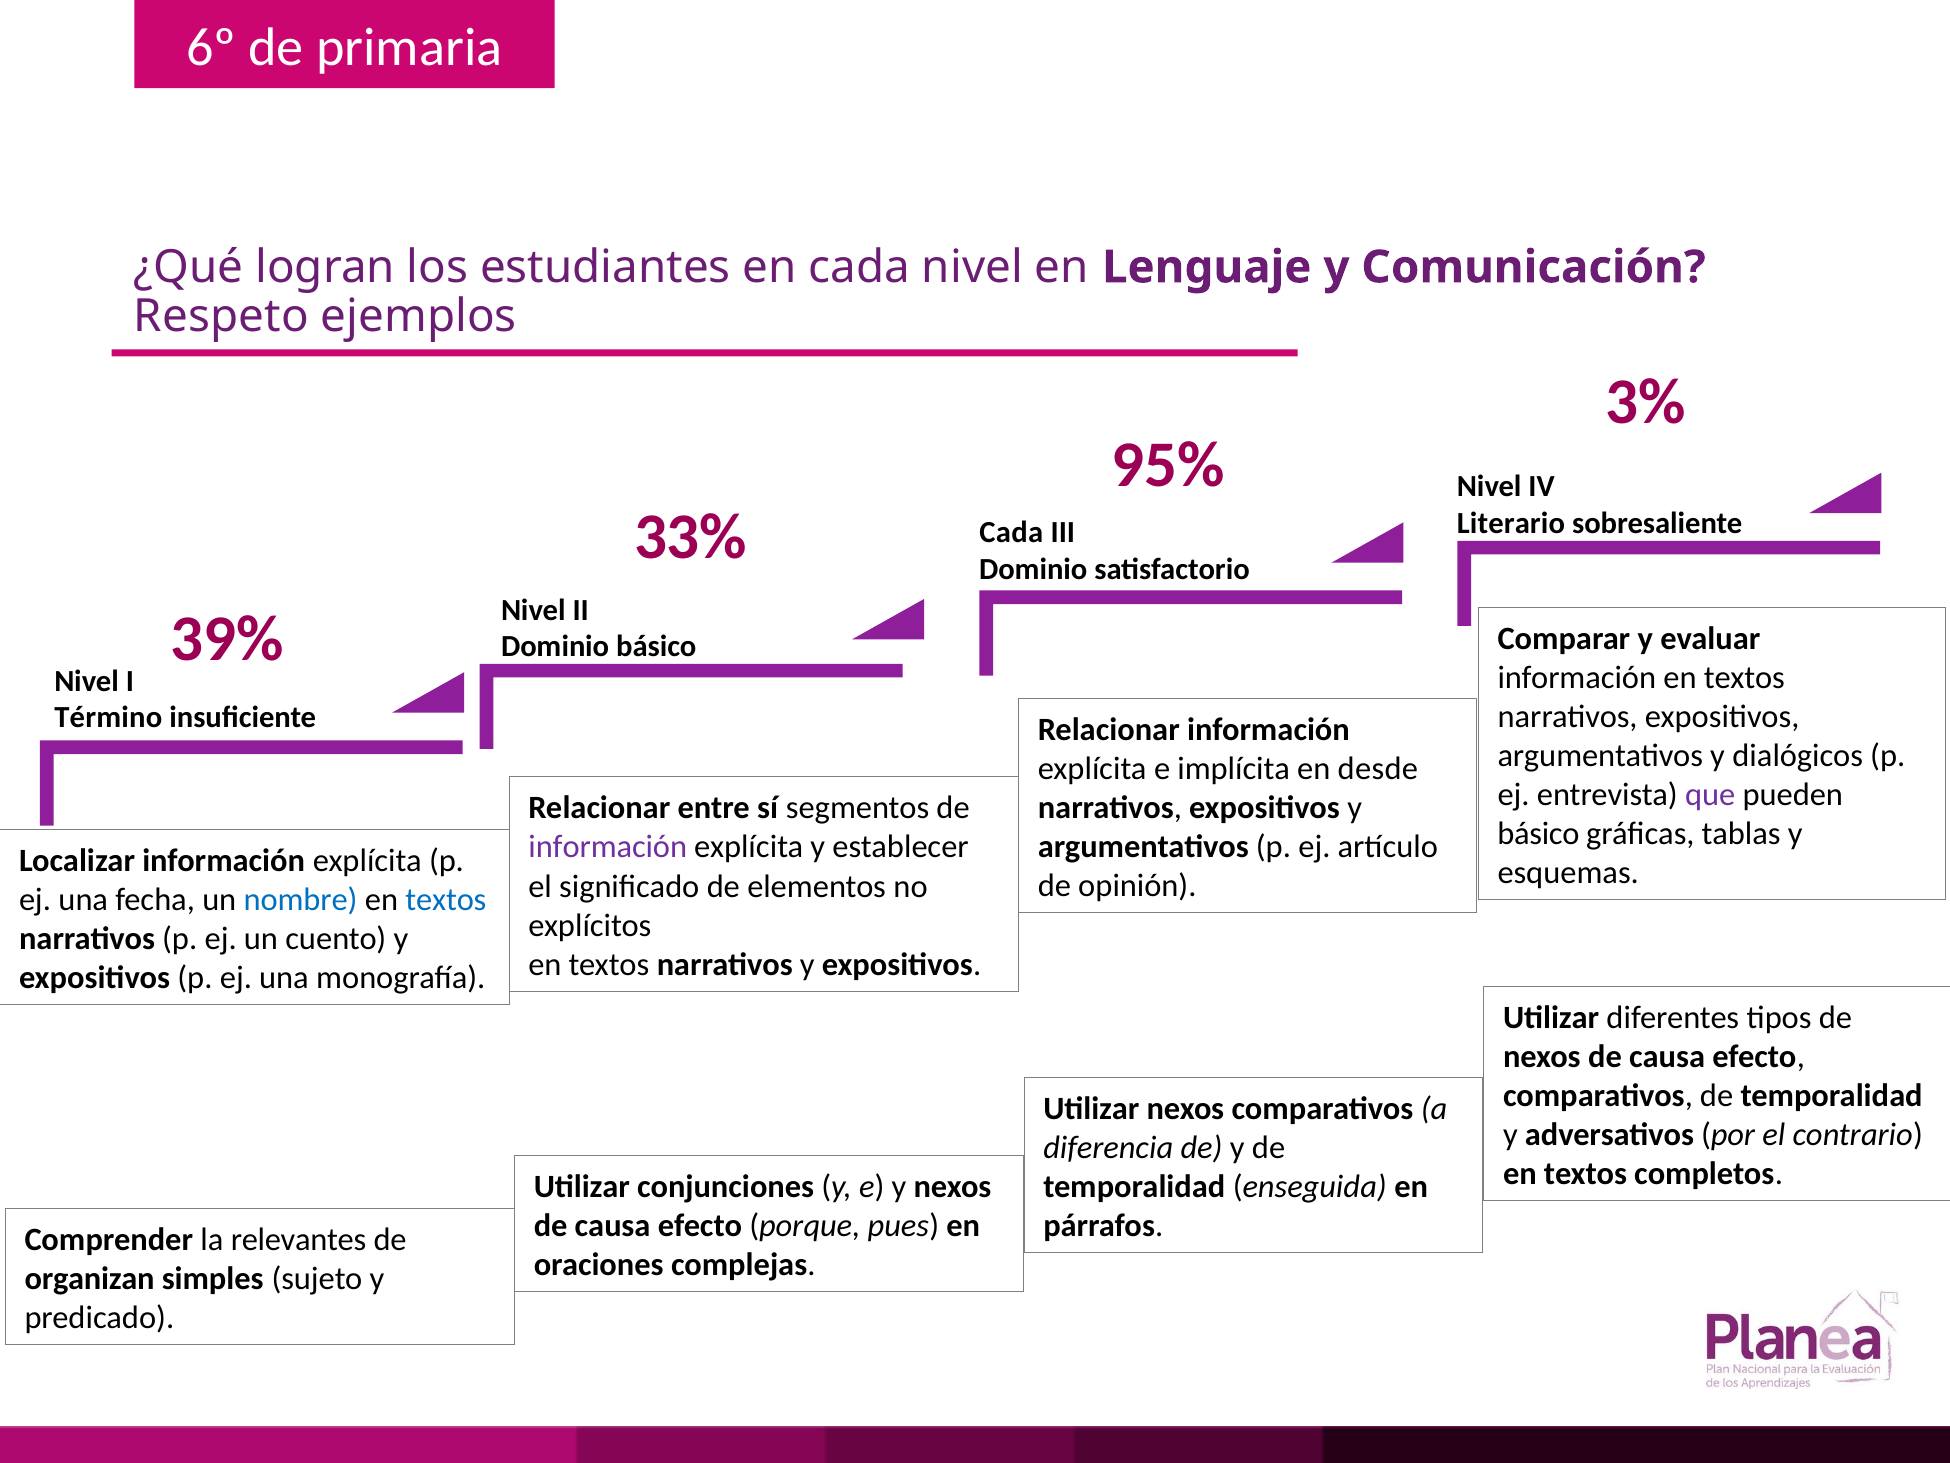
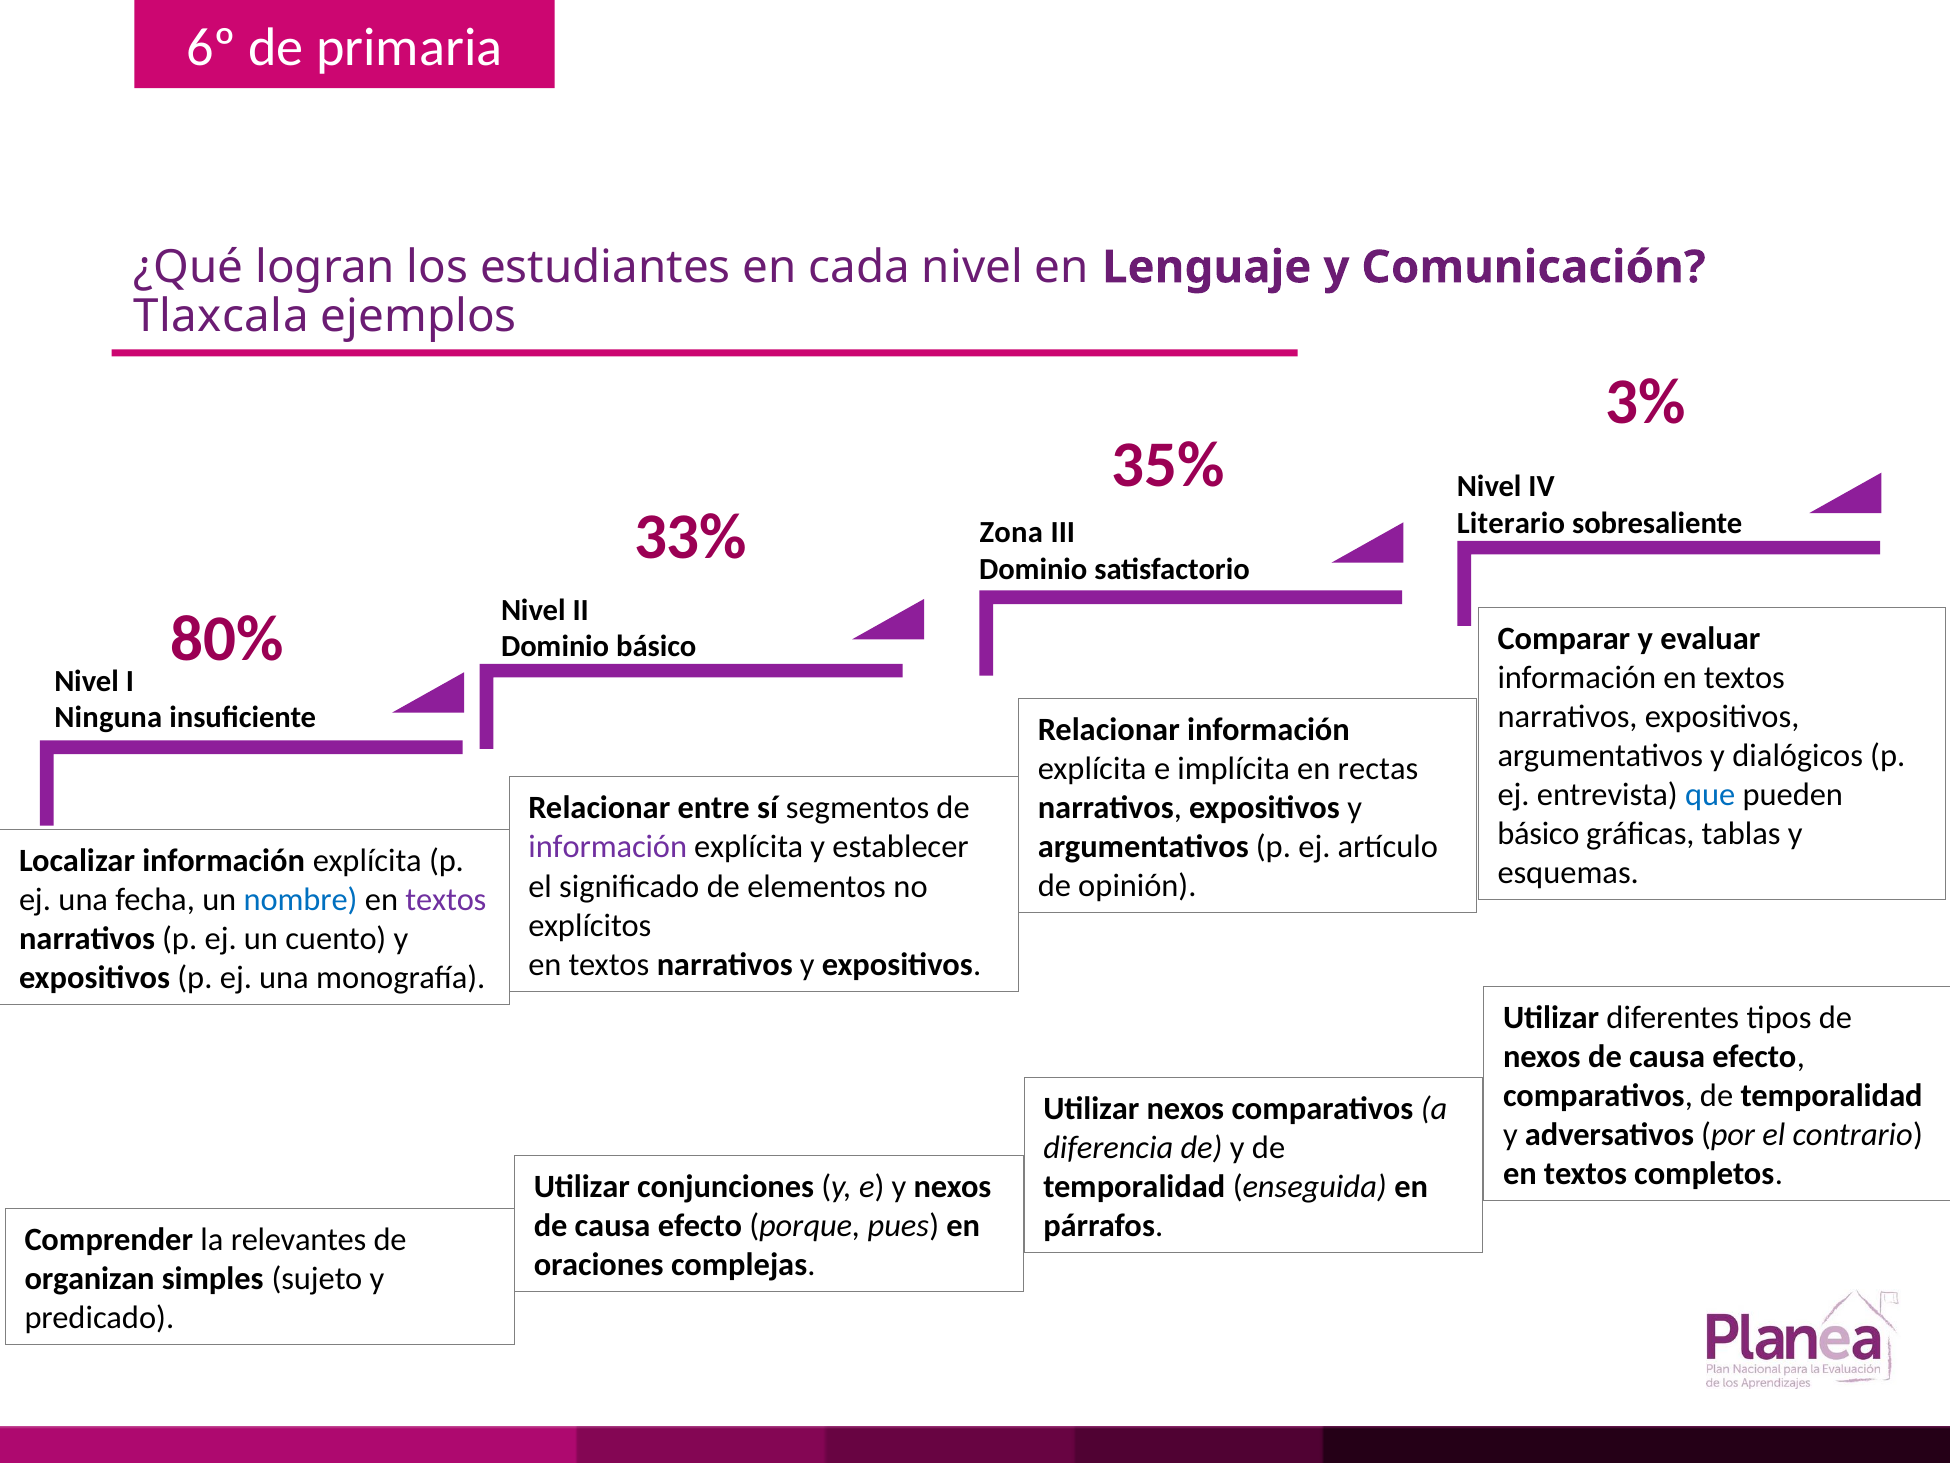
Respeto: Respeto -> Tlaxcala (221, 317)
95%: 95% -> 35% (1168, 465)
Cada: Cada -> Zona (1011, 532)
39%: 39% -> 80% (227, 639)
Término: Término -> Ninguna (108, 717)
desde: desde -> rectas (1378, 769)
que colour: purple -> blue (1710, 794)
textos colour: blue -> purple (446, 900)
